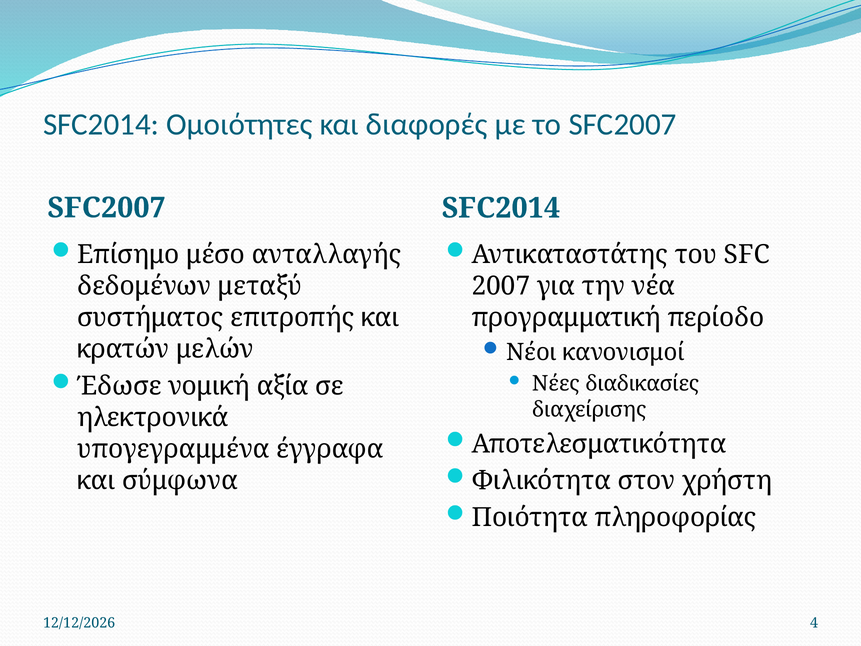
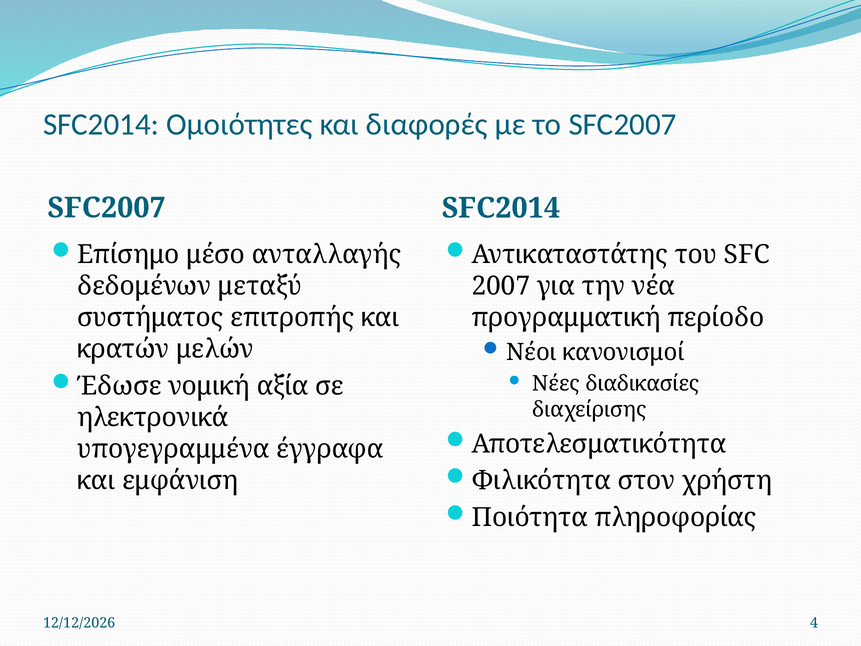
σύμφωνα: σύμφωνα -> εμφάνιση (180, 480)
